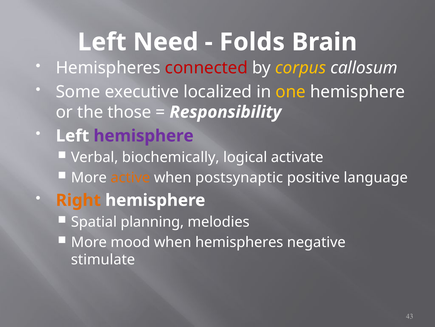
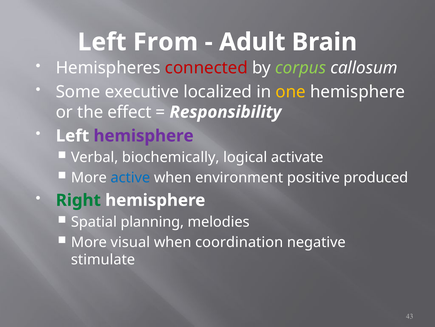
Need: Need -> From (166, 42)
Folds: Folds -> Adult (252, 42)
corpus colour: yellow -> light green (301, 68)
those: those -> effect (129, 112)
active colour: orange -> blue (130, 177)
postsynaptic: postsynaptic -> environment (239, 177)
language: language -> produced (376, 177)
Right colour: orange -> green (78, 200)
mood: mood -> visual (130, 242)
when hemispheres: hemispheres -> coordination (239, 242)
